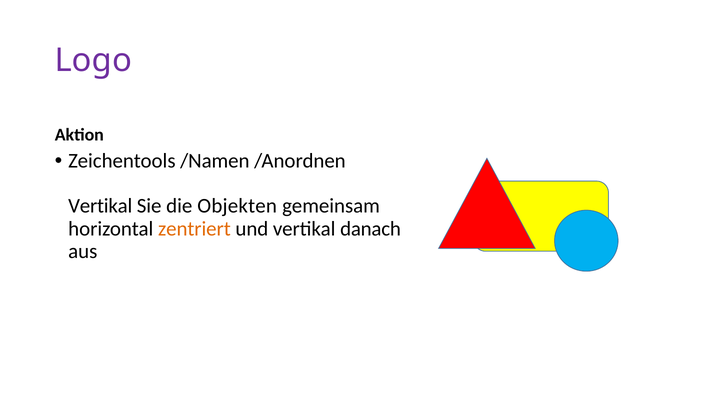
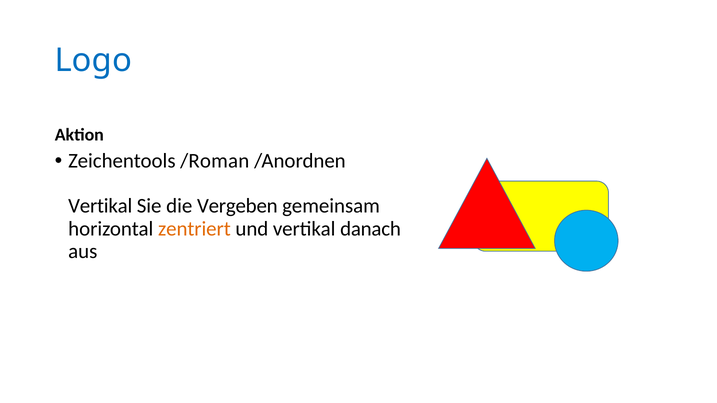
Logo colour: purple -> blue (93, 60)
/Namen: /Namen -> /Roman (215, 161)
Objekten: Objekten -> Vergeben (237, 206)
